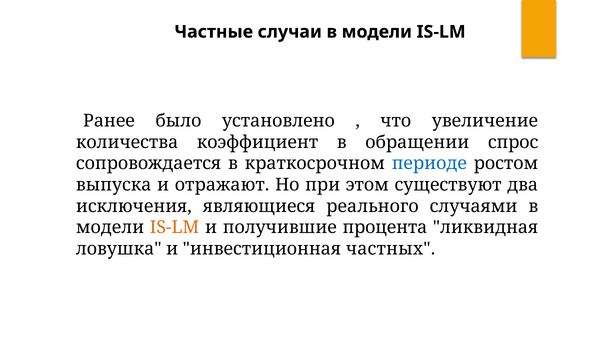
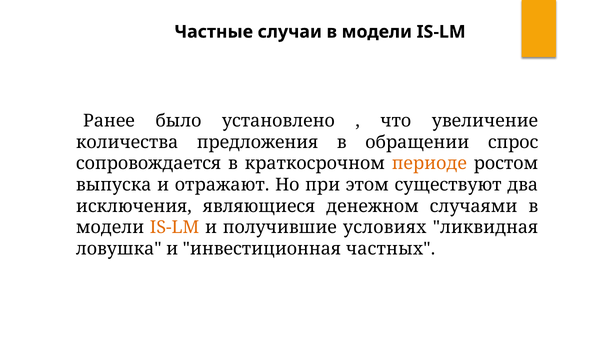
коэффициент: коэффициент -> предложения (258, 143)
периоде colour: blue -> orange (429, 164)
реального: реального -> денежном (373, 206)
процента: процента -> условиях (385, 228)
